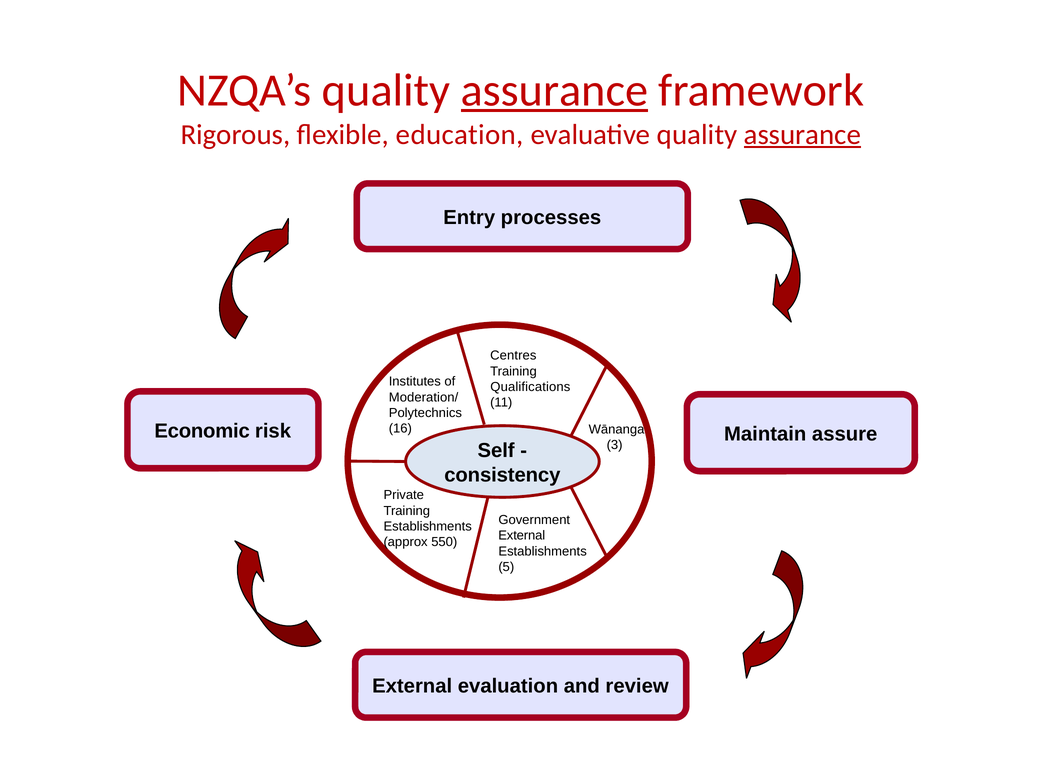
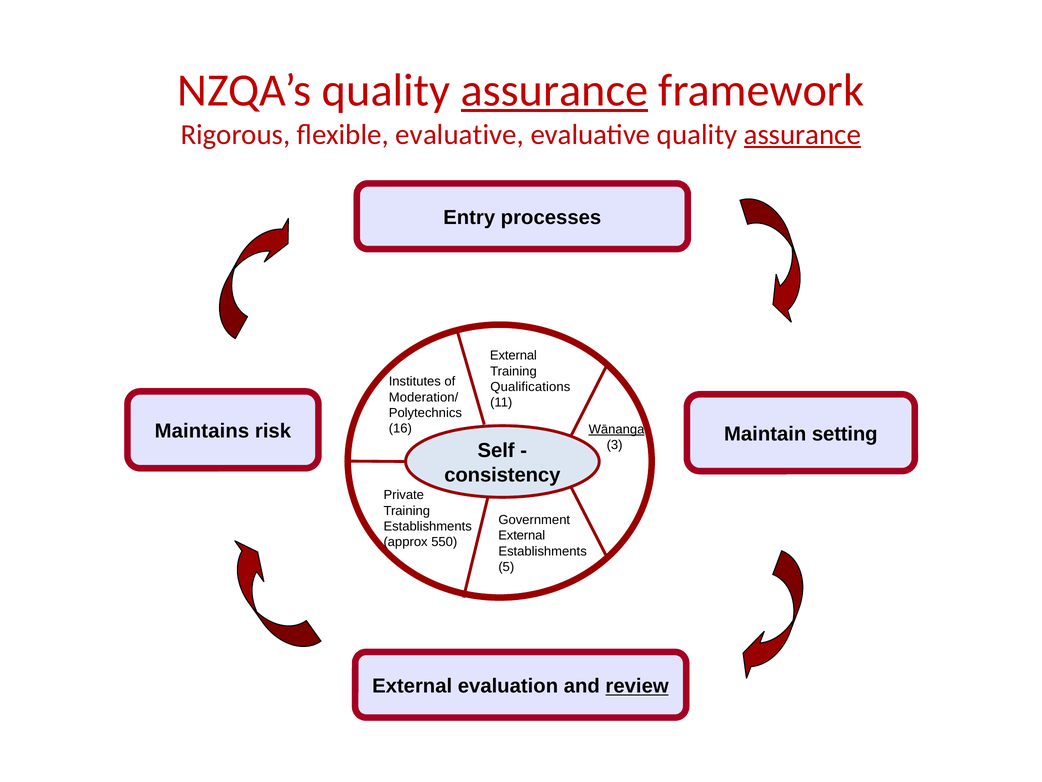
flexible education: education -> evaluative (460, 134)
Centres: Centres -> External (513, 355)
Economic: Economic -> Maintains (202, 431)
Wānanga underline: none -> present (617, 429)
assure: assure -> setting (845, 434)
review underline: none -> present (637, 686)
